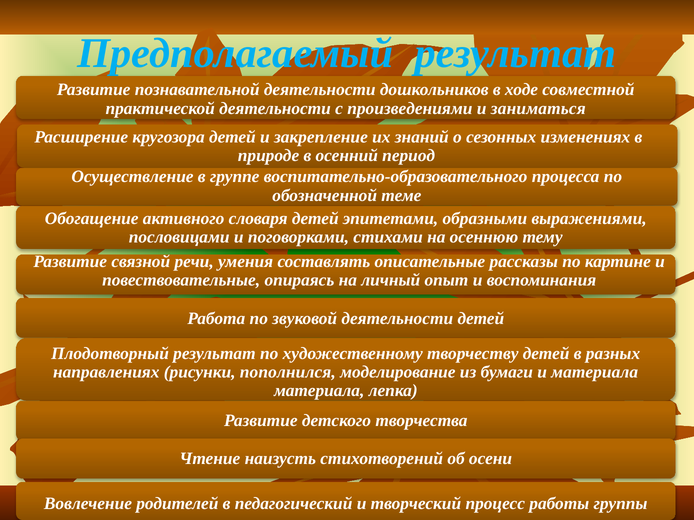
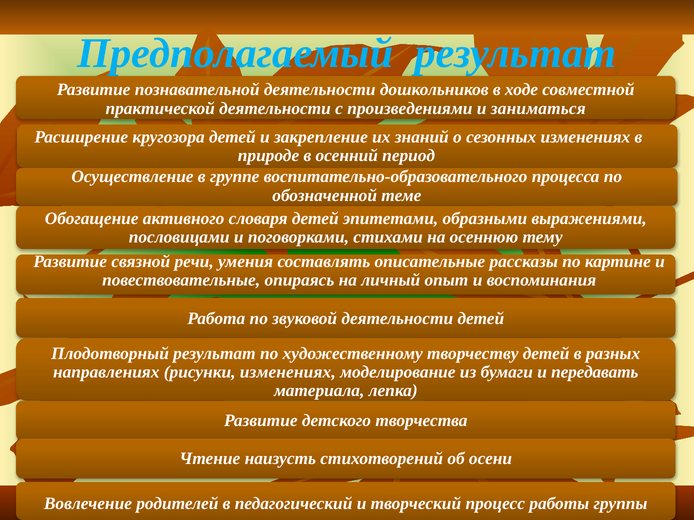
рисунки пополнился: пополнился -> изменениях (288, 372)
и материала: материала -> передавать (595, 372)
